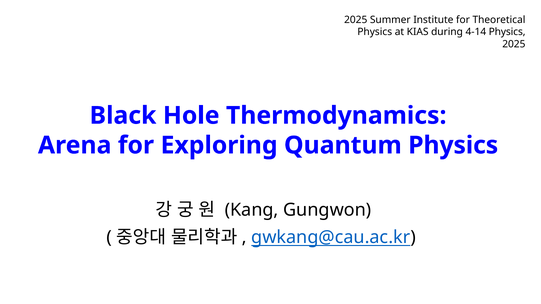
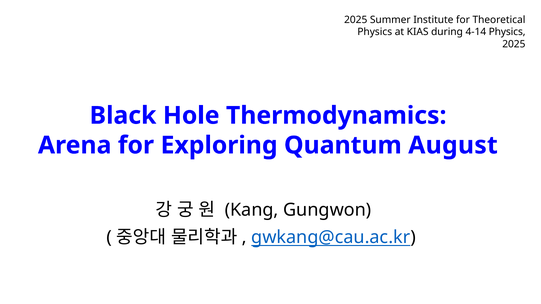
Quantum Physics: Physics -> August (453, 145)
